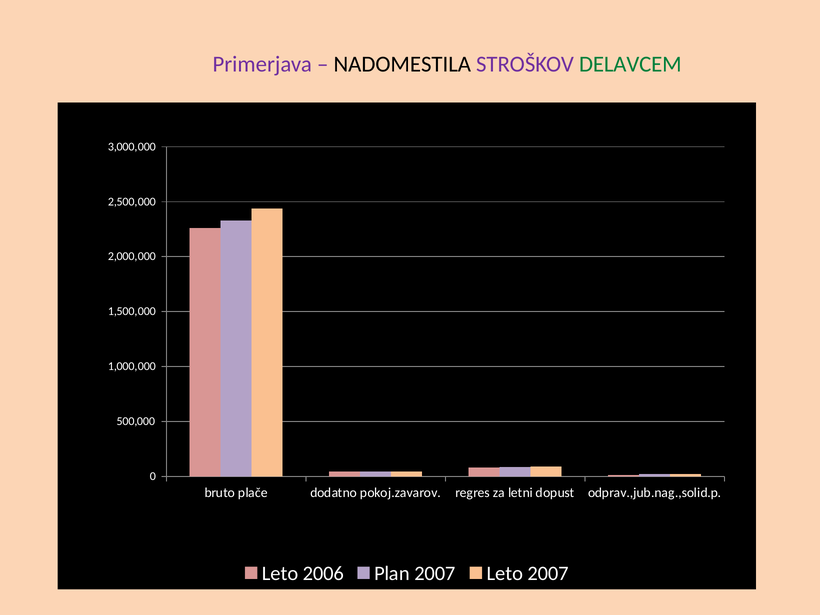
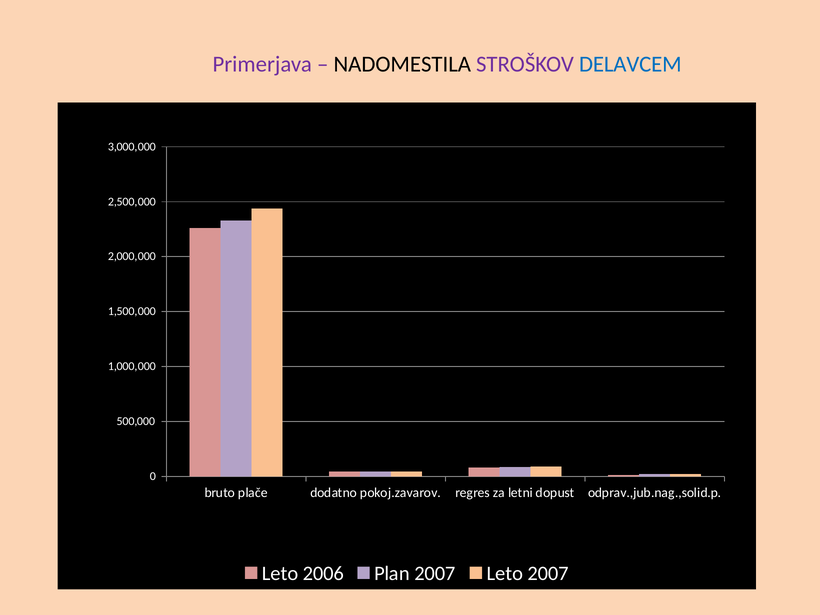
DELAVCEM colour: green -> blue (630, 64)
